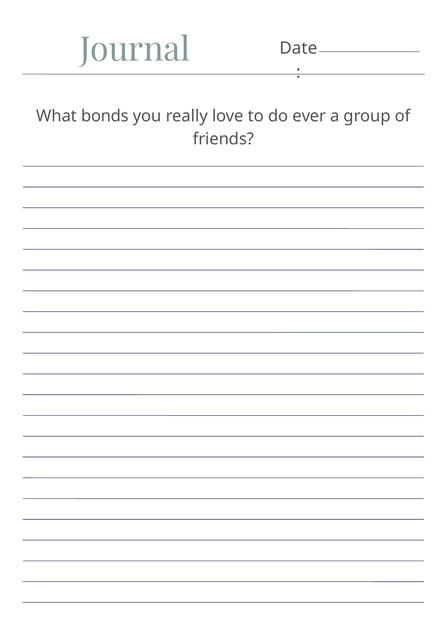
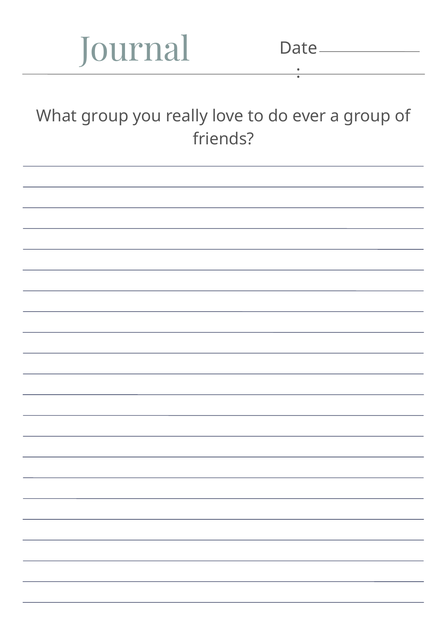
What bonds: bonds -> group (105, 116)
